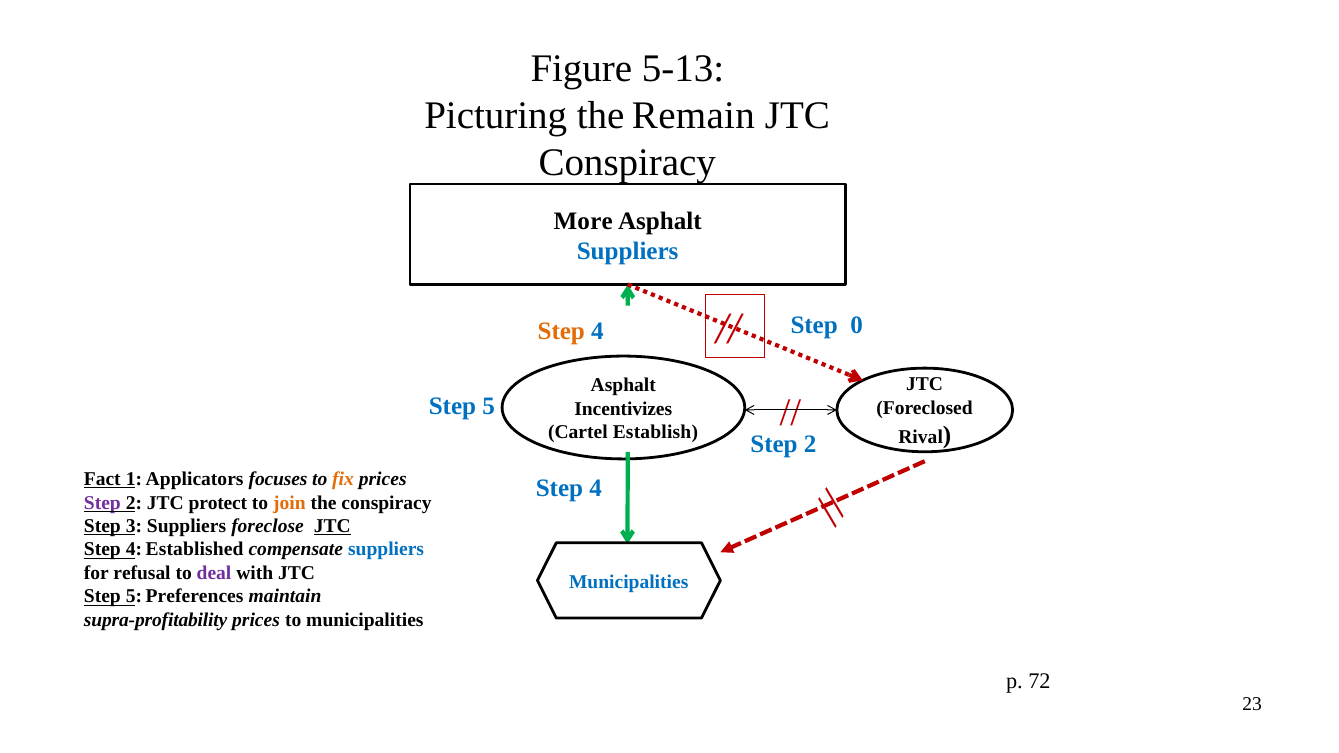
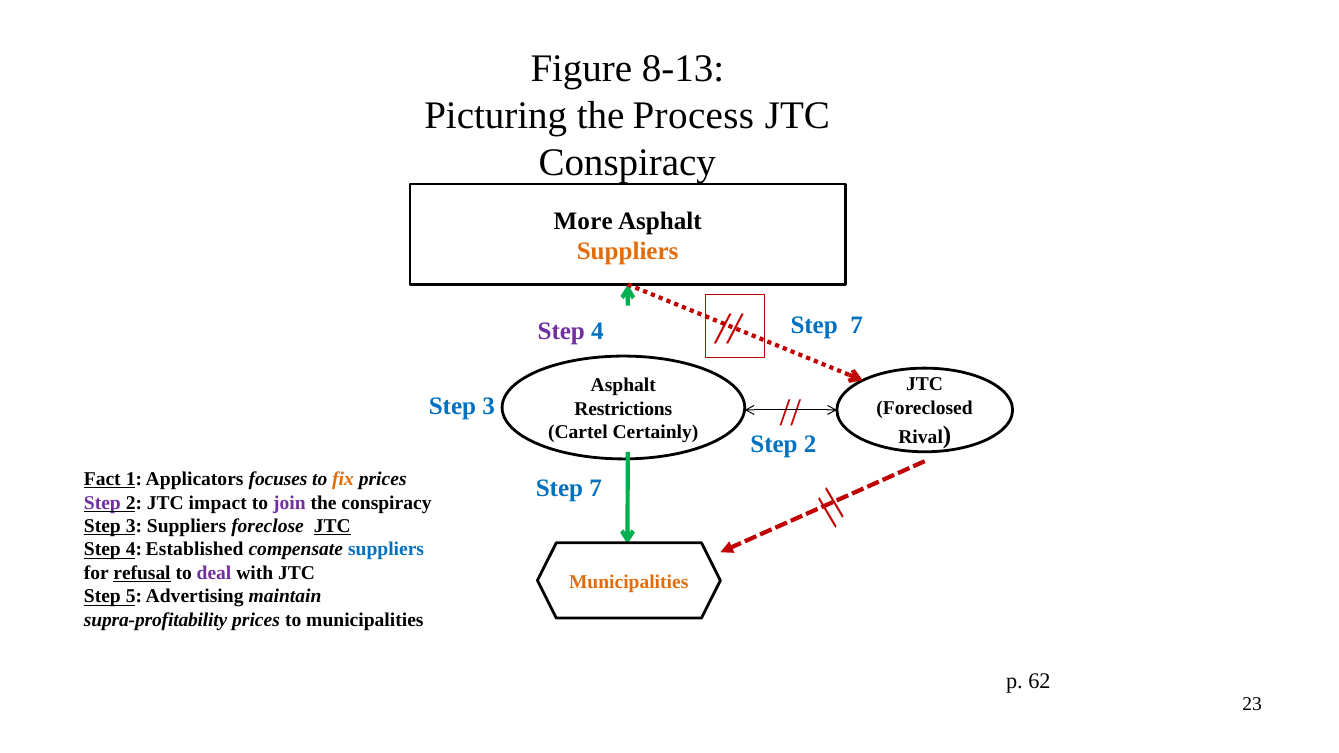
5-13: 5-13 -> 8-13 (683, 69)
Remain: Remain -> Process (693, 116)
Suppliers colour: blue -> orange (628, 251)
Step colour: orange -> purple (561, 331)
4 Step 0: 0 -> 7 (857, 326)
5: 5 -> 3 (489, 407)
Incentivizes: Incentivizes -> Restrictions (623, 409)
Establish: Establish -> Certainly (655, 432)
4: 4 -> 7 (596, 488)
protect: protect -> impact (218, 503)
join colour: orange -> purple (289, 503)
refusal underline: none -> present (142, 573)
Municipalities colour: blue -> orange (629, 582)
Preferences: Preferences -> Advertising (195, 597)
72: 72 -> 62 (1039, 681)
